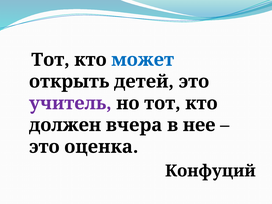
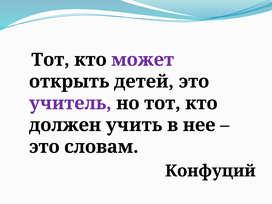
может colour: blue -> purple (143, 60)
вчера: вчера -> учить (134, 125)
оценка: оценка -> словам (101, 147)
